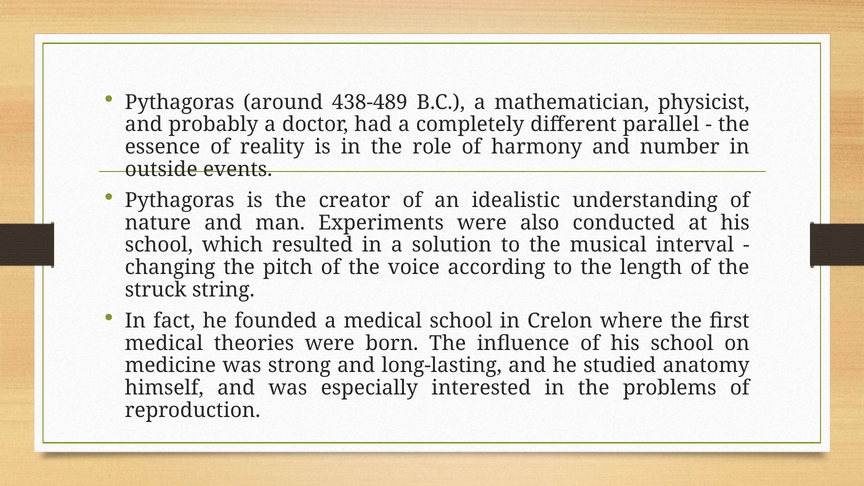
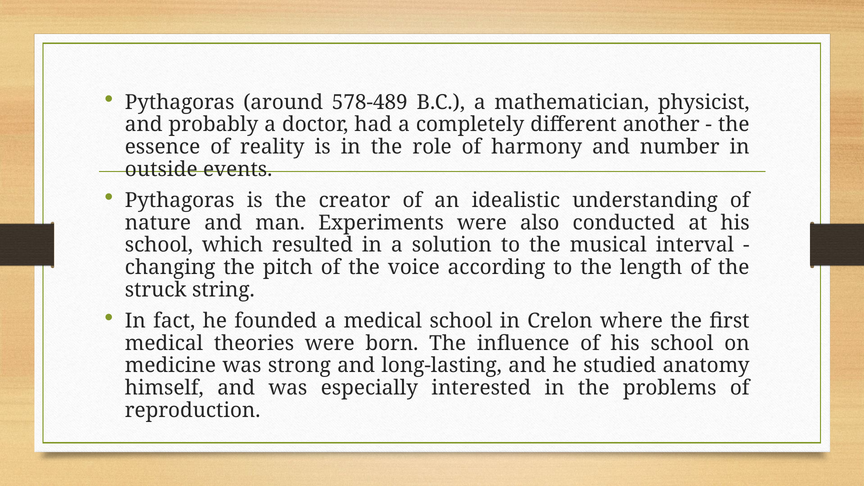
438-489: 438-489 -> 578-489 (370, 102)
parallel: parallel -> another (661, 125)
